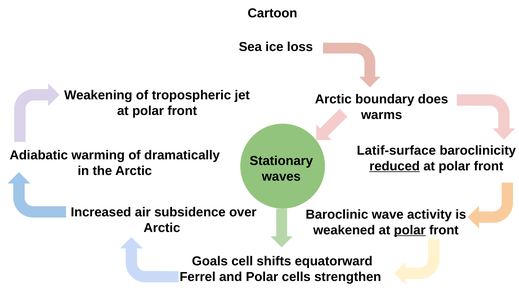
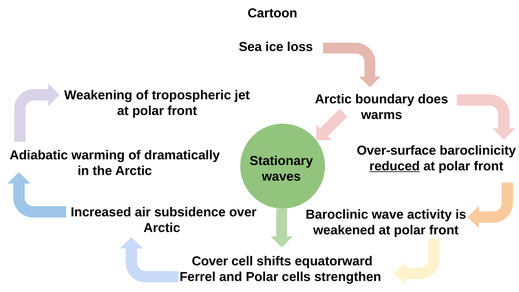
Latif-surface: Latif-surface -> Over-surface (396, 150)
polar underline: present -> none (410, 230)
Goals: Goals -> Cover (210, 261)
